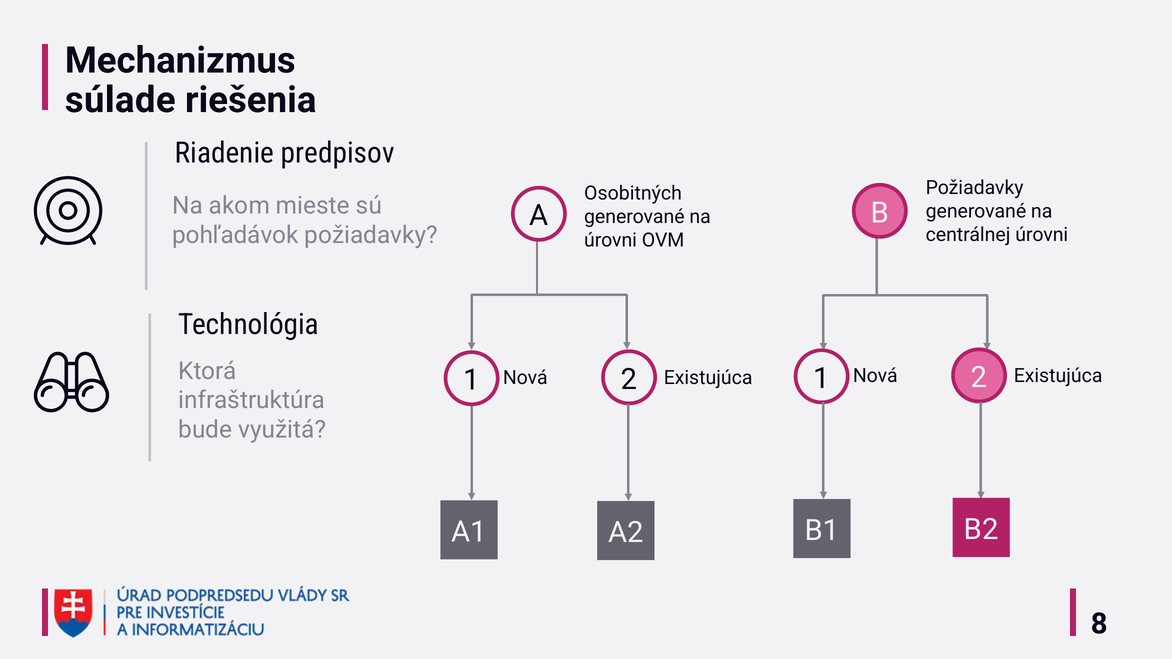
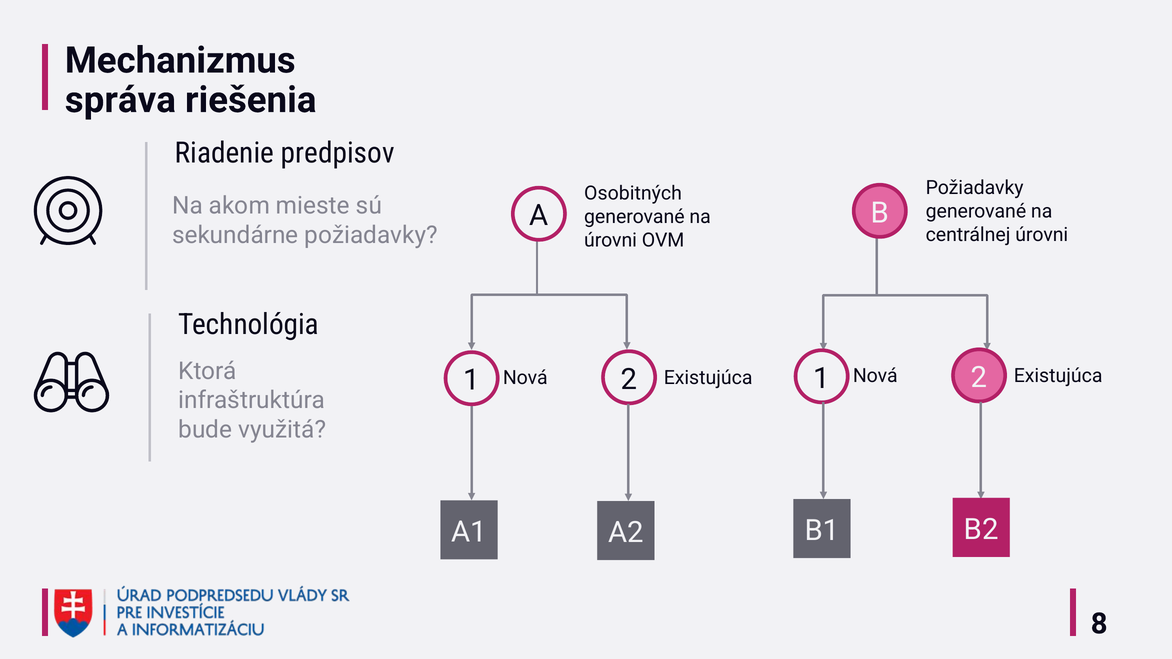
súlade: súlade -> správa (120, 100)
pohľadávok: pohľadávok -> sekundárne (235, 235)
